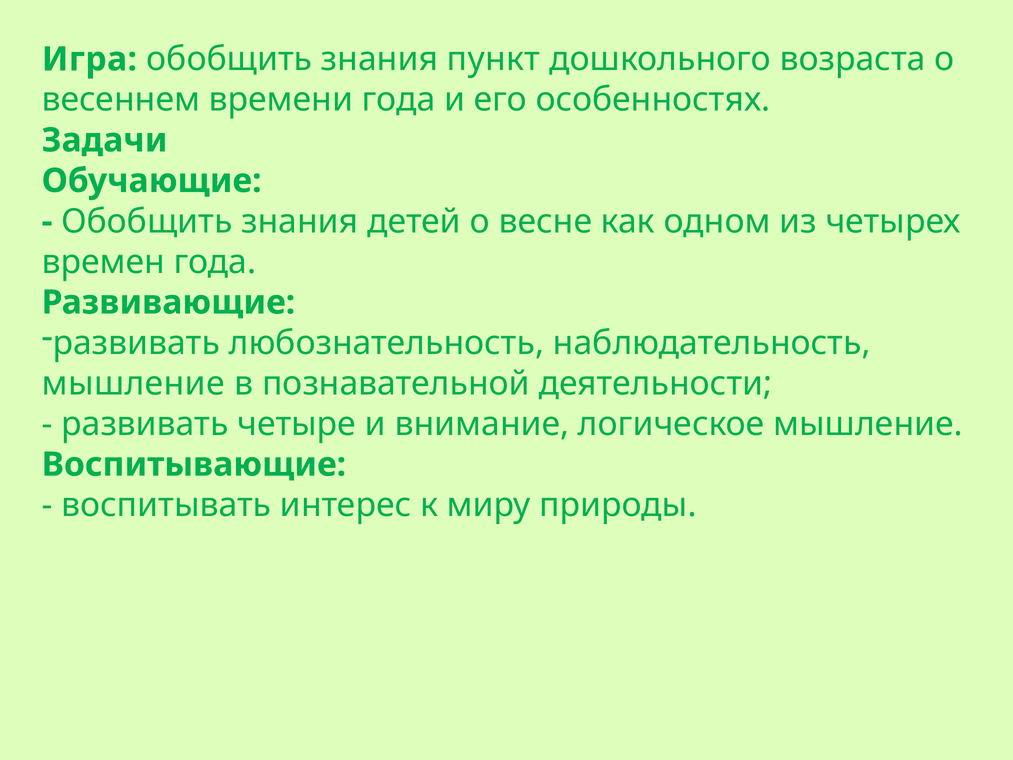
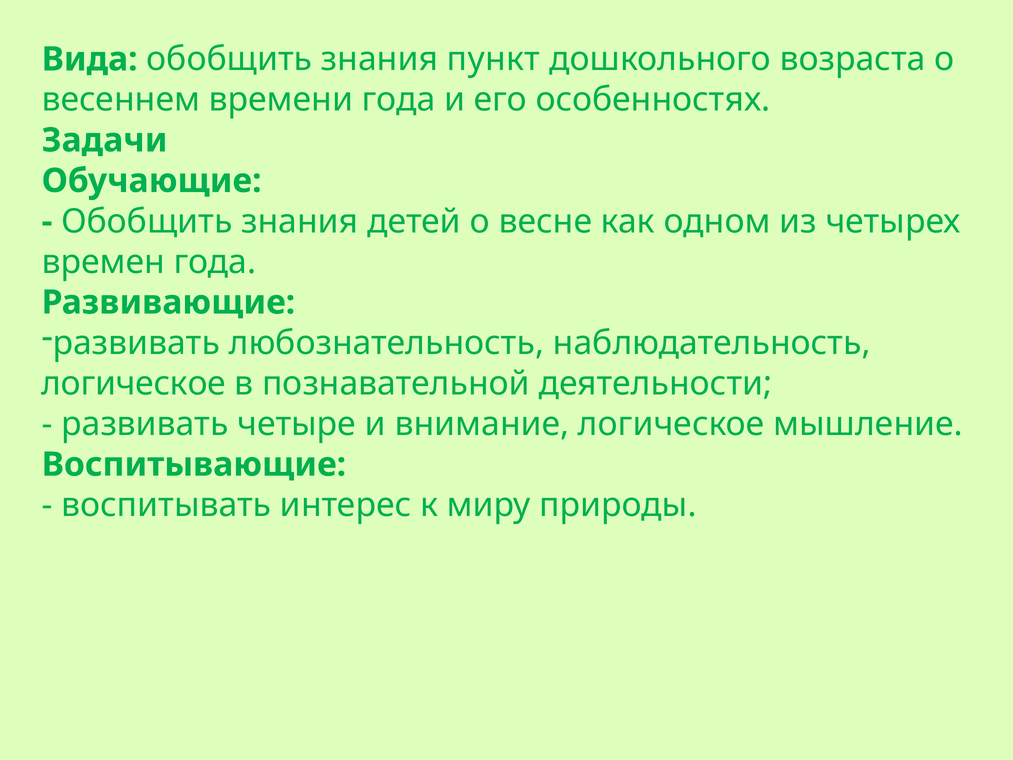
Игра: Игра -> Вида (90, 59)
мышление: мышление -> логическое (134, 383)
